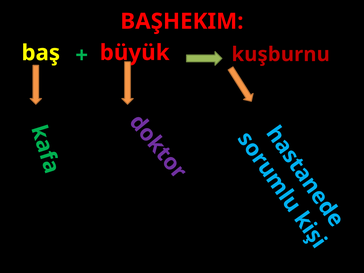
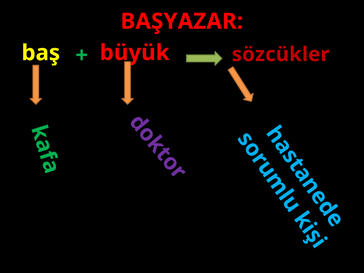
BAŞHEKIM: BAŞHEKIM -> BAŞYAZAR (182, 21)
kuşburnu: kuşburnu -> sözcükler (281, 54)
